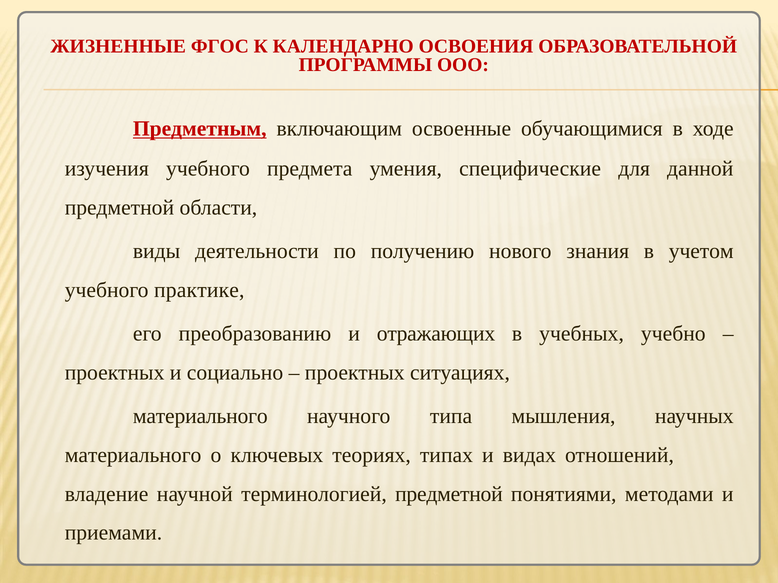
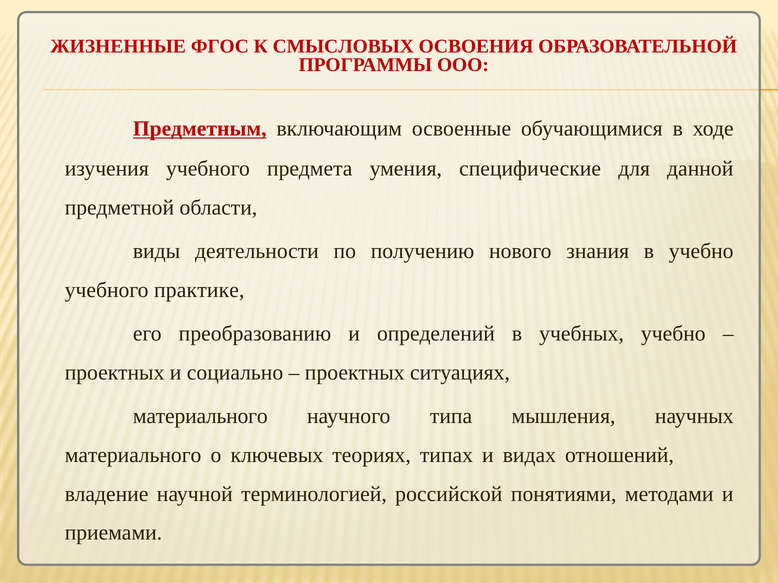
КАЛЕНДАРНО: КАЛЕНДАРНО -> СМЫСЛОВЫХ (343, 46)
в учетом: учетом -> учебно (701, 251)
отражающих: отражающих -> определений (436, 334)
терминологией предметной: предметной -> российской (449, 494)
